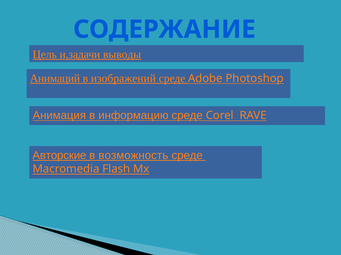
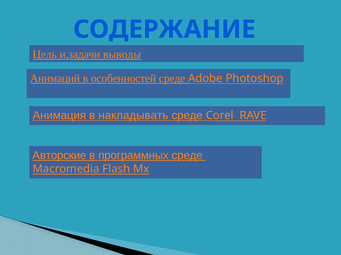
изображений: изображений -> особенностей (123, 79)
информацию: информацию -> накладывать (133, 116)
возможность: возможность -> программных (133, 156)
